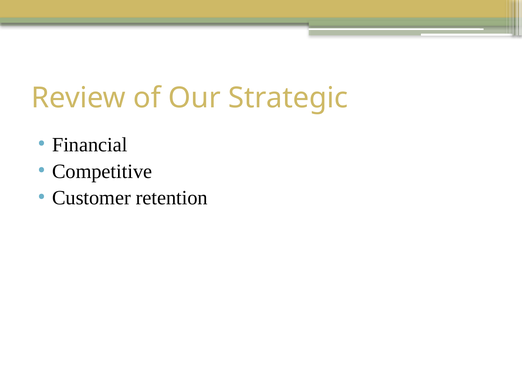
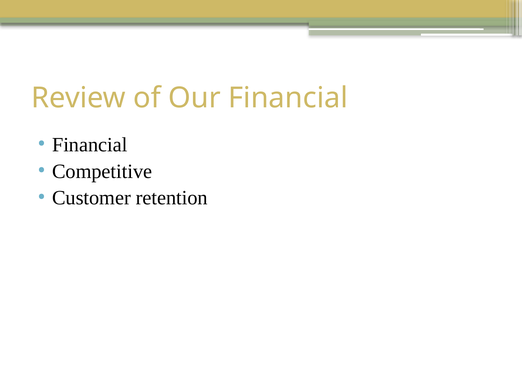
Our Strategic: Strategic -> Financial (288, 98)
